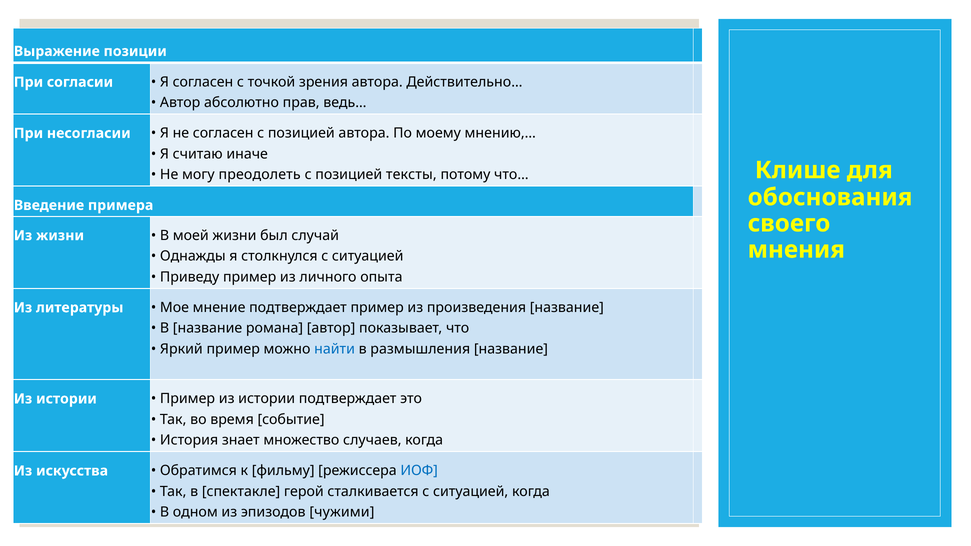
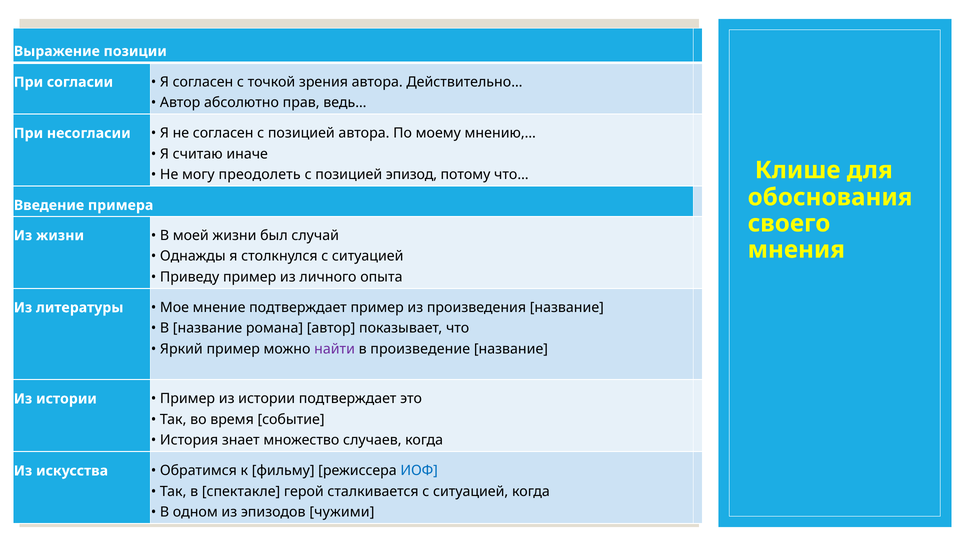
тексты: тексты -> эпизод (411, 175)
найти colour: blue -> purple (335, 349)
размышления: размышления -> произведение (420, 349)
